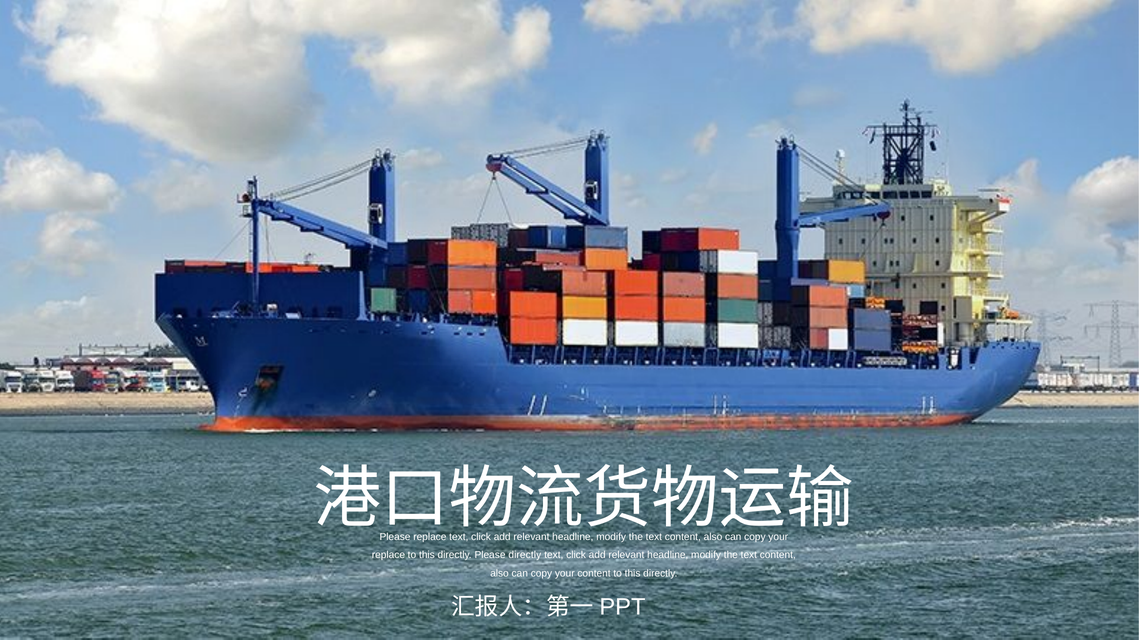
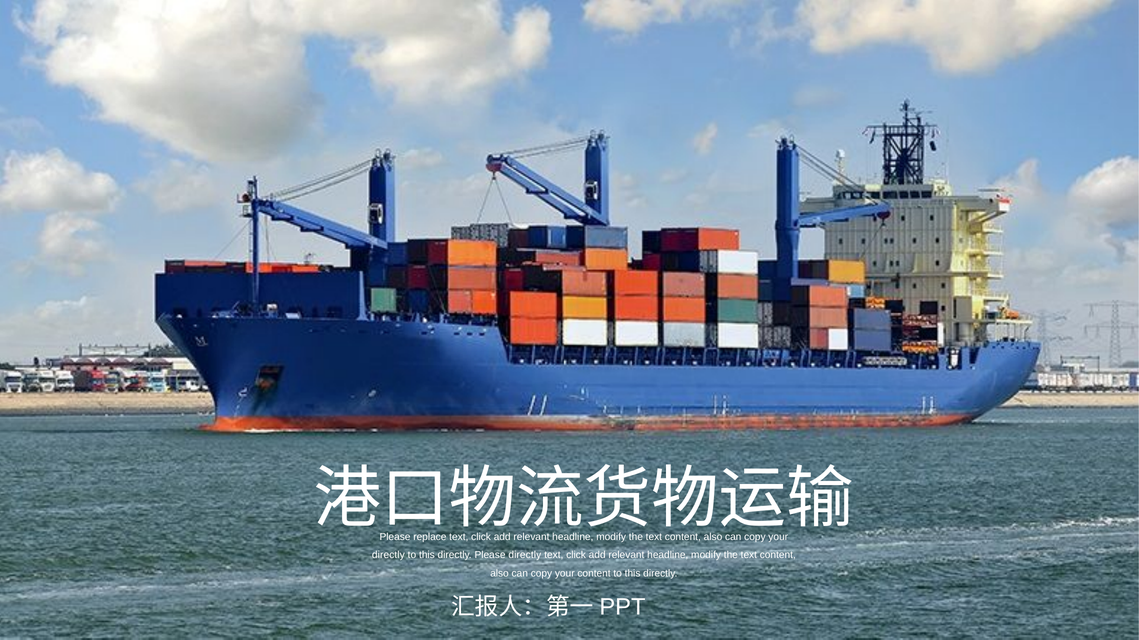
replace: replace -> directly (388, 556)
